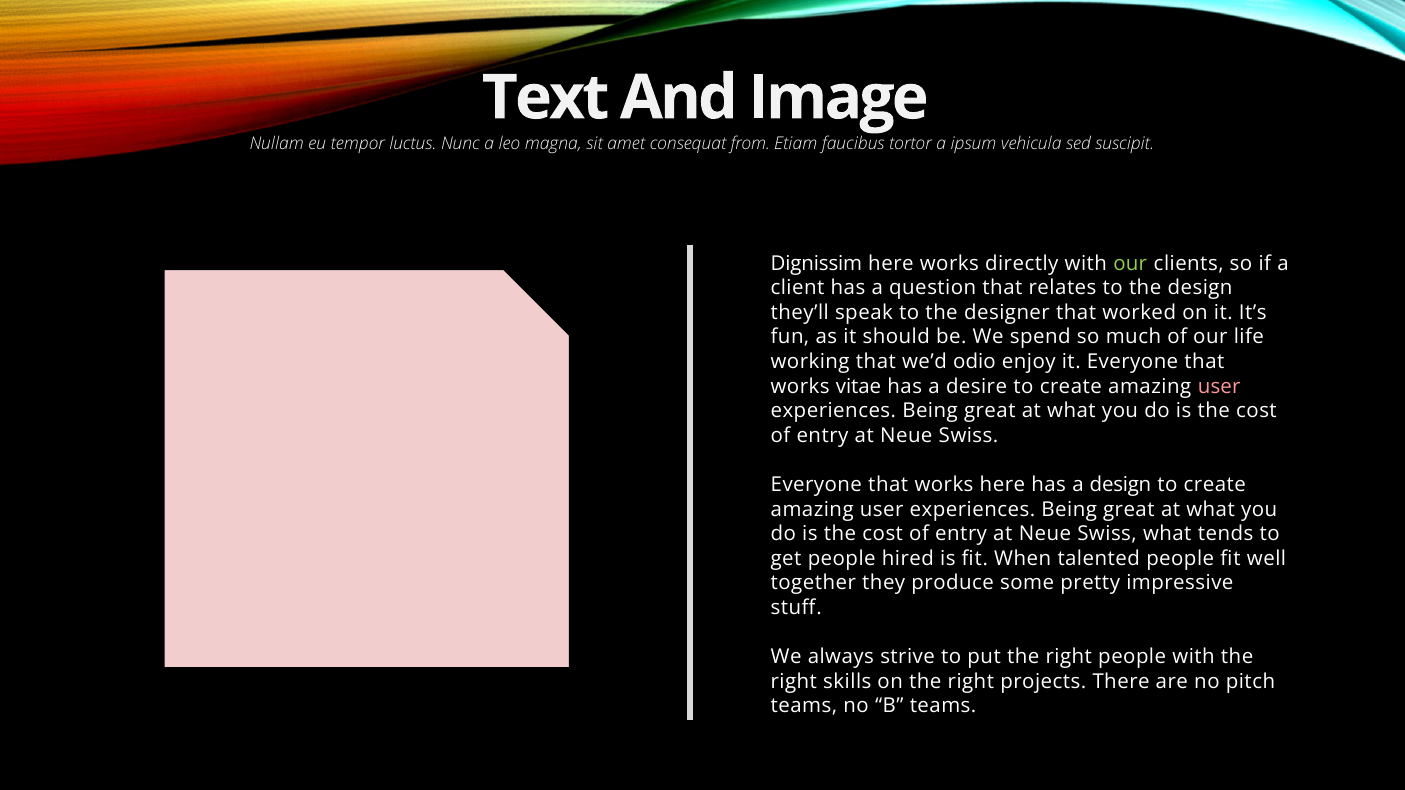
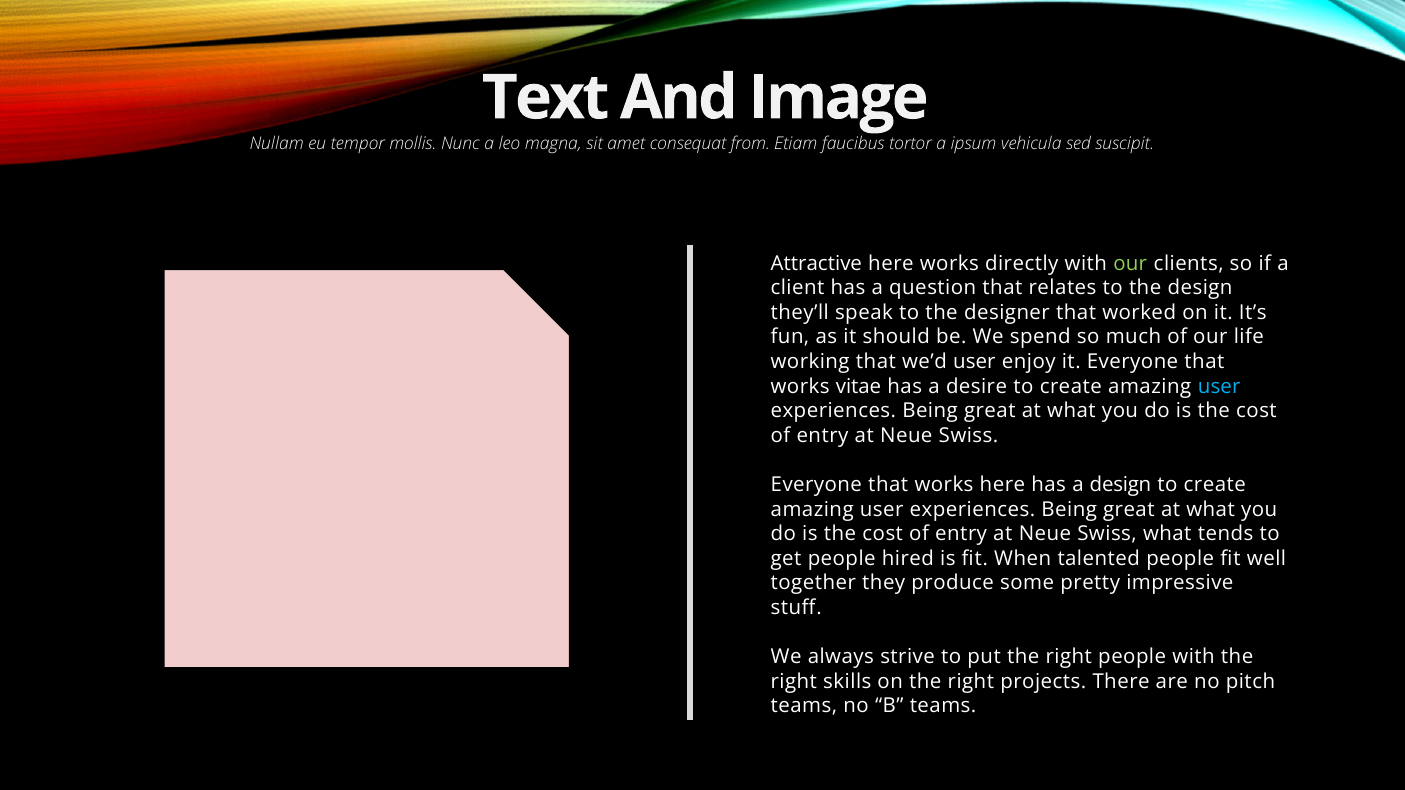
luctus: luctus -> mollis (413, 144)
Dignissim: Dignissim -> Attractive (816, 264)
we’d odio: odio -> user (974, 362)
user colour: pink -> light blue (1219, 387)
